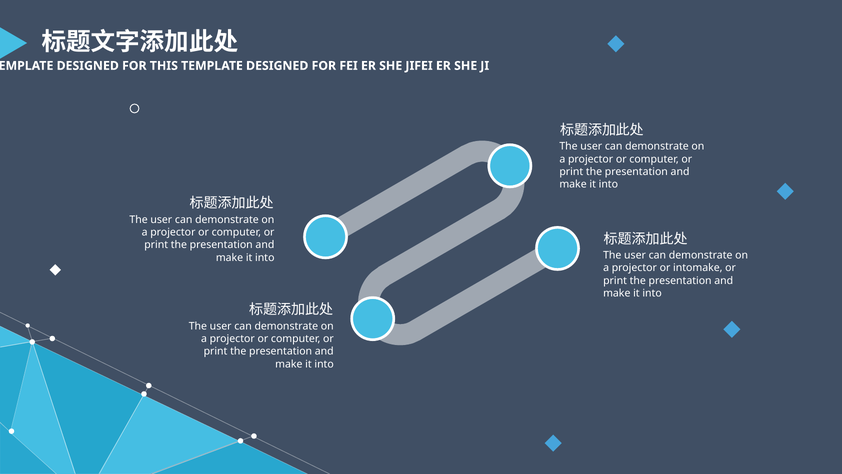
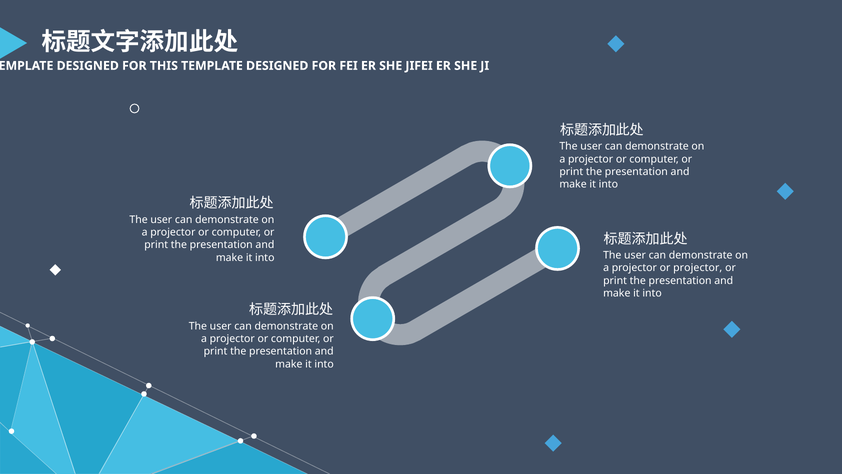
or intomake: intomake -> projector (698, 268)
